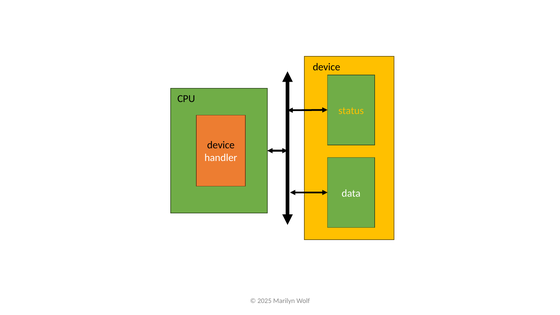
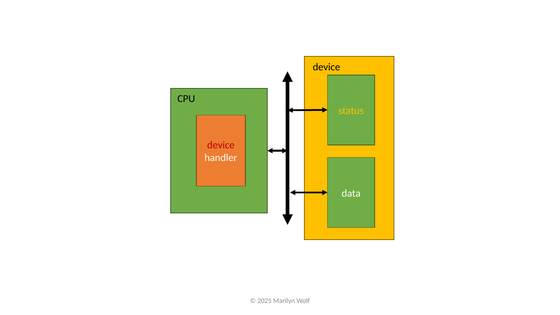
device colour: black -> red (221, 145)
